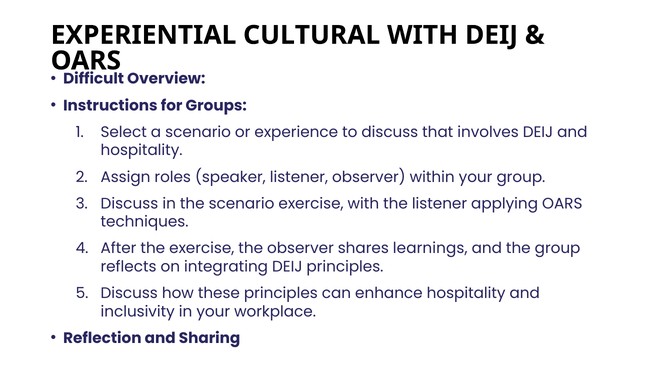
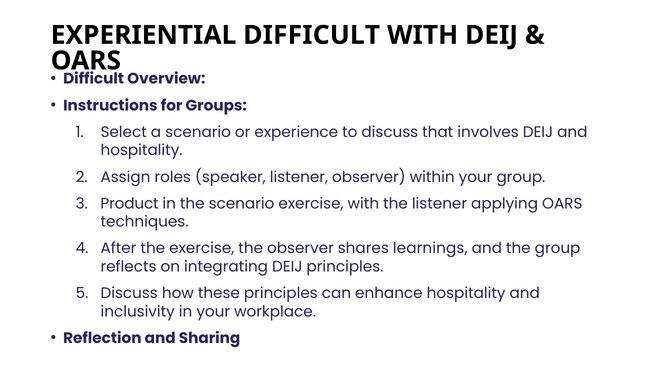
EXPERIENTIAL CULTURAL: CULTURAL -> DIFFICULT (312, 35)
Discuss: Discuss -> Product (130, 204)
